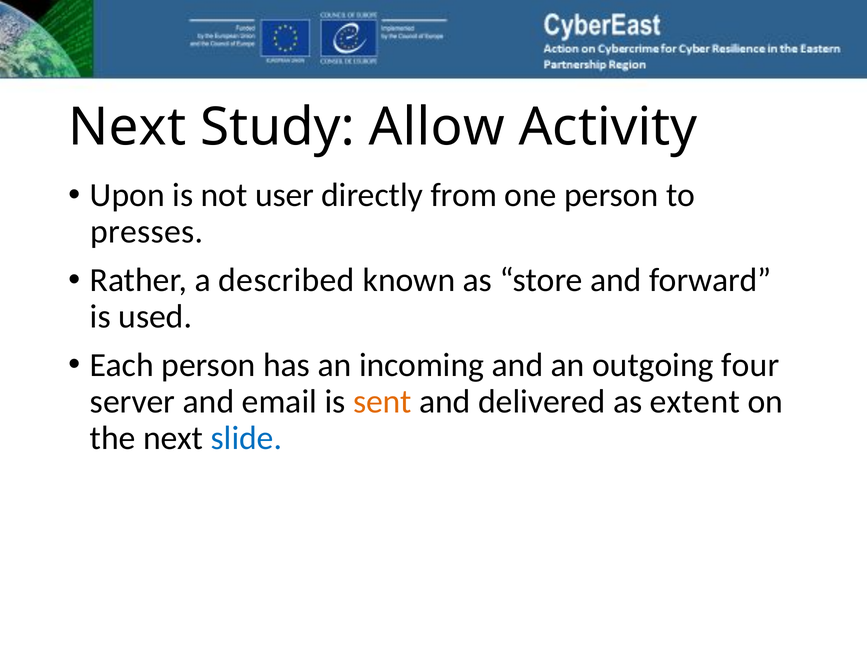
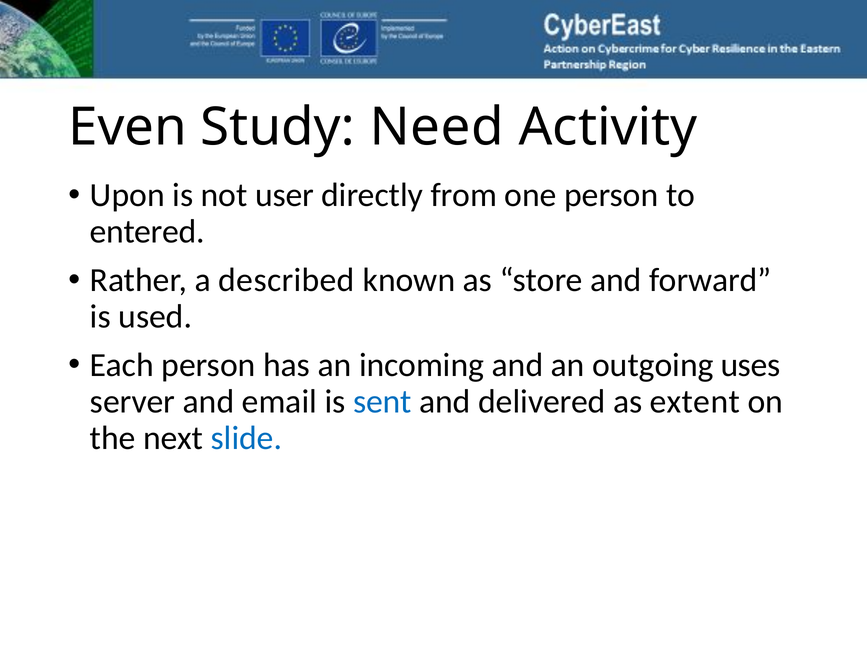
Next: Next -> Even (128, 127)
Allow: Allow -> Need (437, 127)
presses: presses -> entered (147, 232)
four: four -> uses (751, 365)
sent colour: orange -> blue (382, 402)
